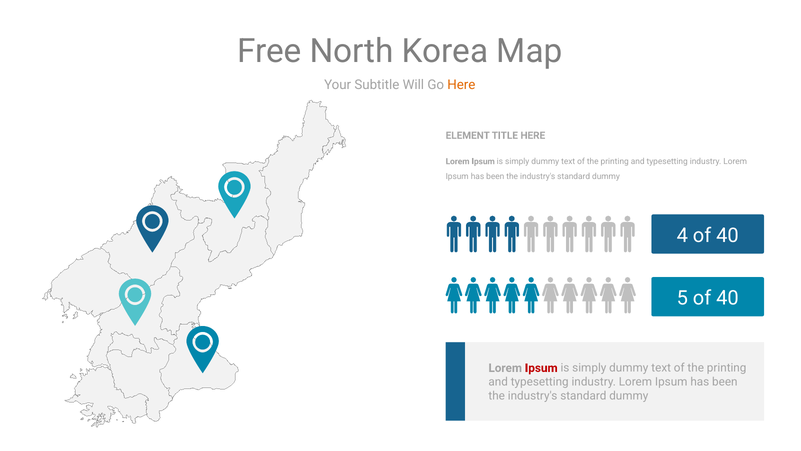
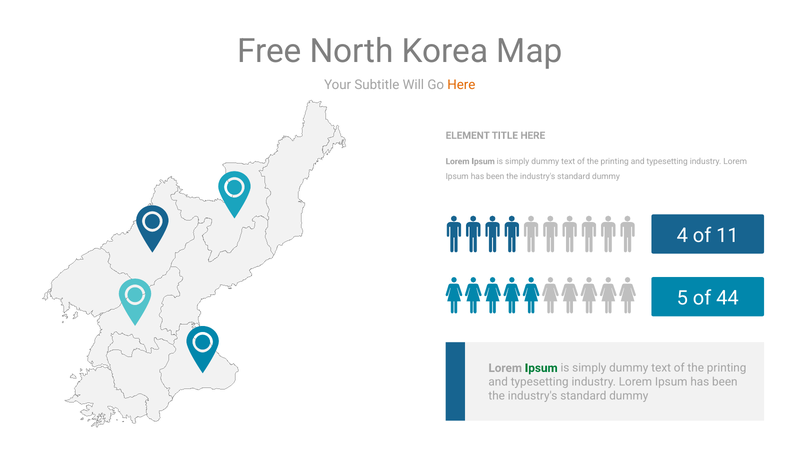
4 of 40: 40 -> 11 (727, 235)
5 of 40: 40 -> 44 (727, 298)
Ipsum colour: red -> green (541, 368)
